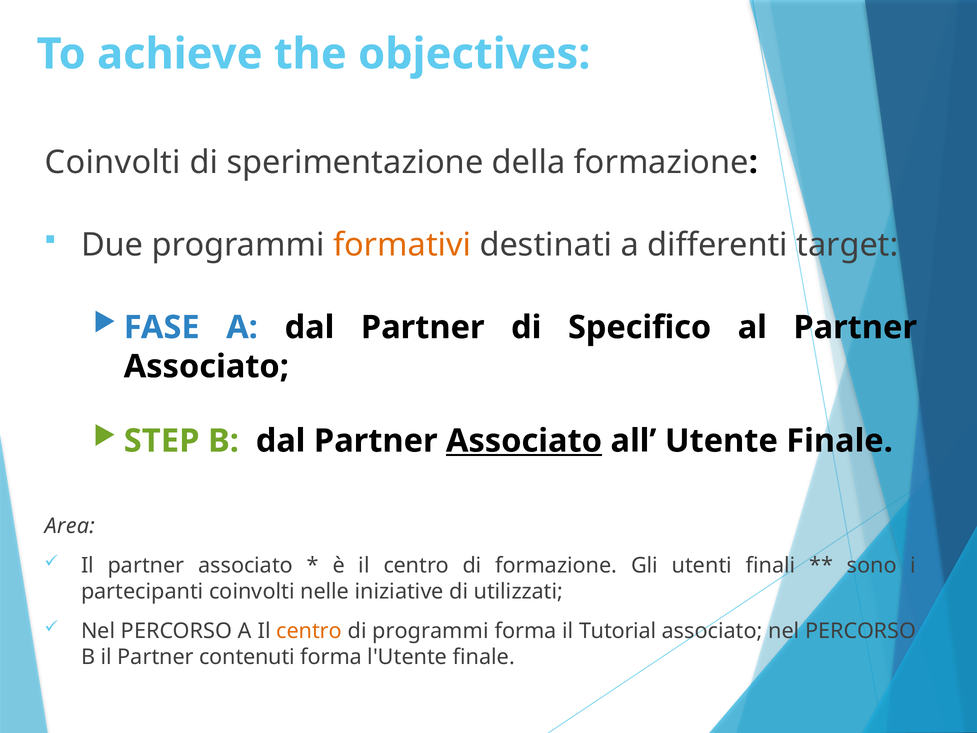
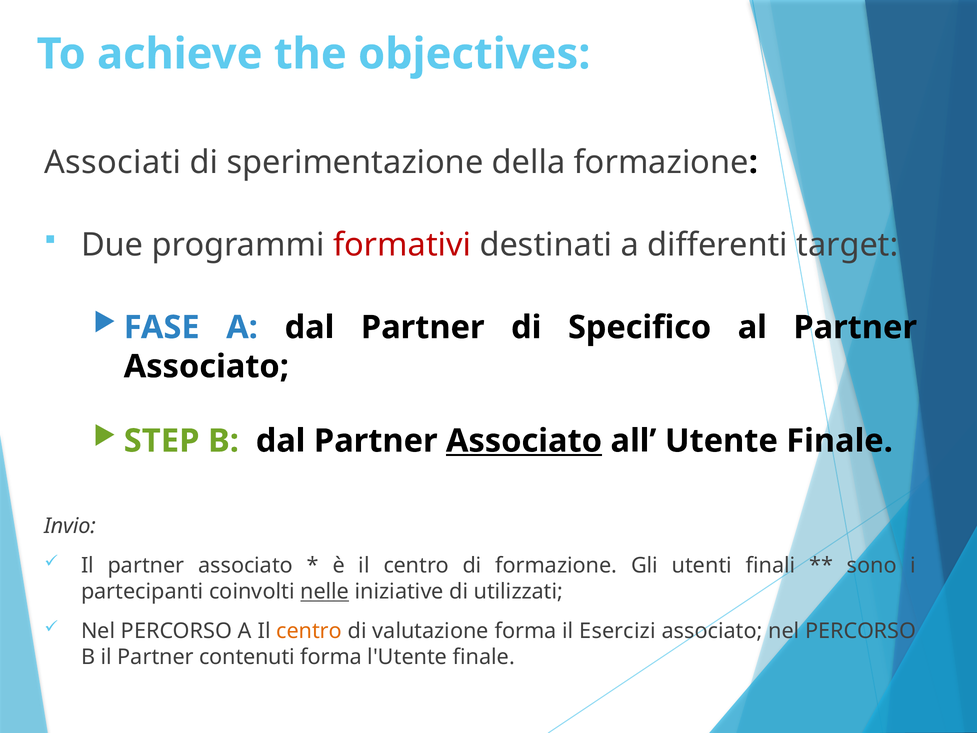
Coinvolti: Coinvolti -> Associati (113, 162)
formativi colour: orange -> red (402, 245)
Area: Area -> Invio (70, 526)
nelle underline: none -> present (325, 591)
di programmi: programmi -> valutazione (431, 631)
Tutorial: Tutorial -> Esercizi (617, 631)
